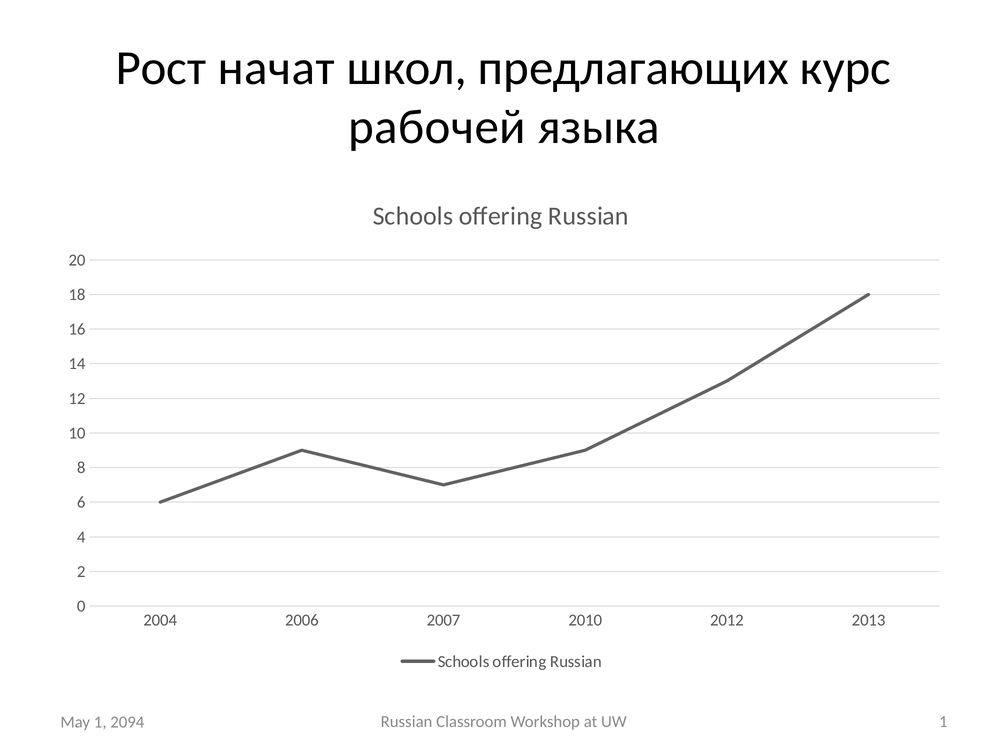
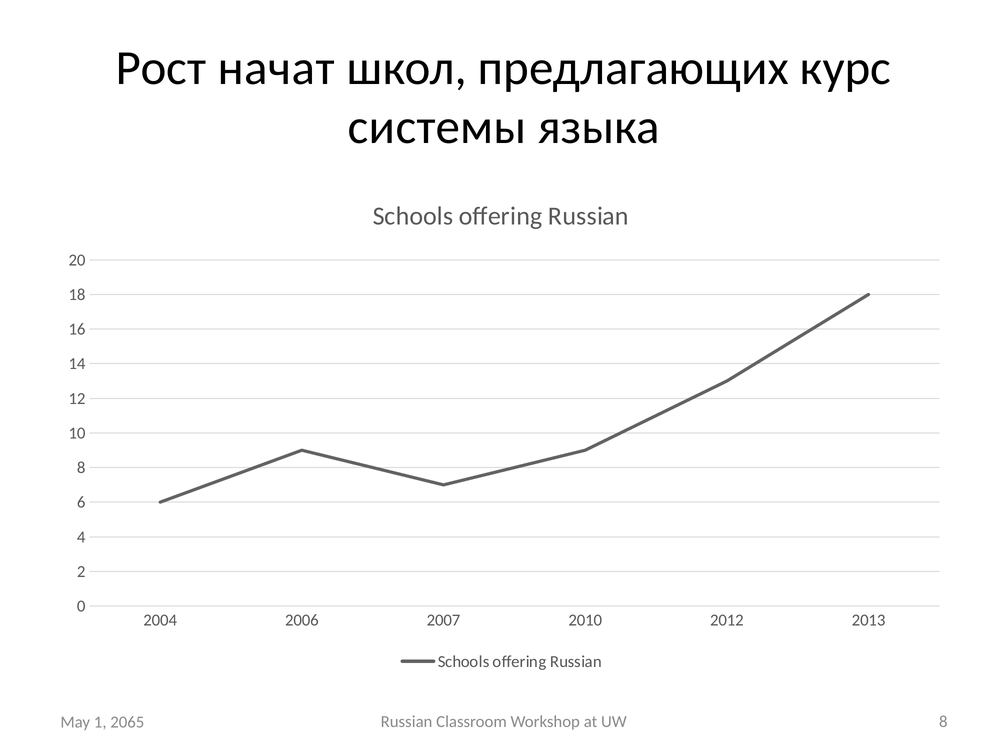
рабочей: рабочей -> системы (437, 127)
UW 1: 1 -> 8 (943, 722)
2094: 2094 -> 2065 (127, 722)
